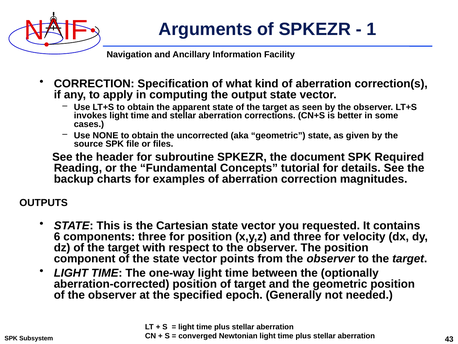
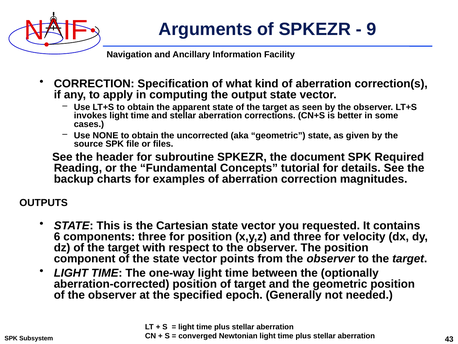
1: 1 -> 9 (372, 29)
